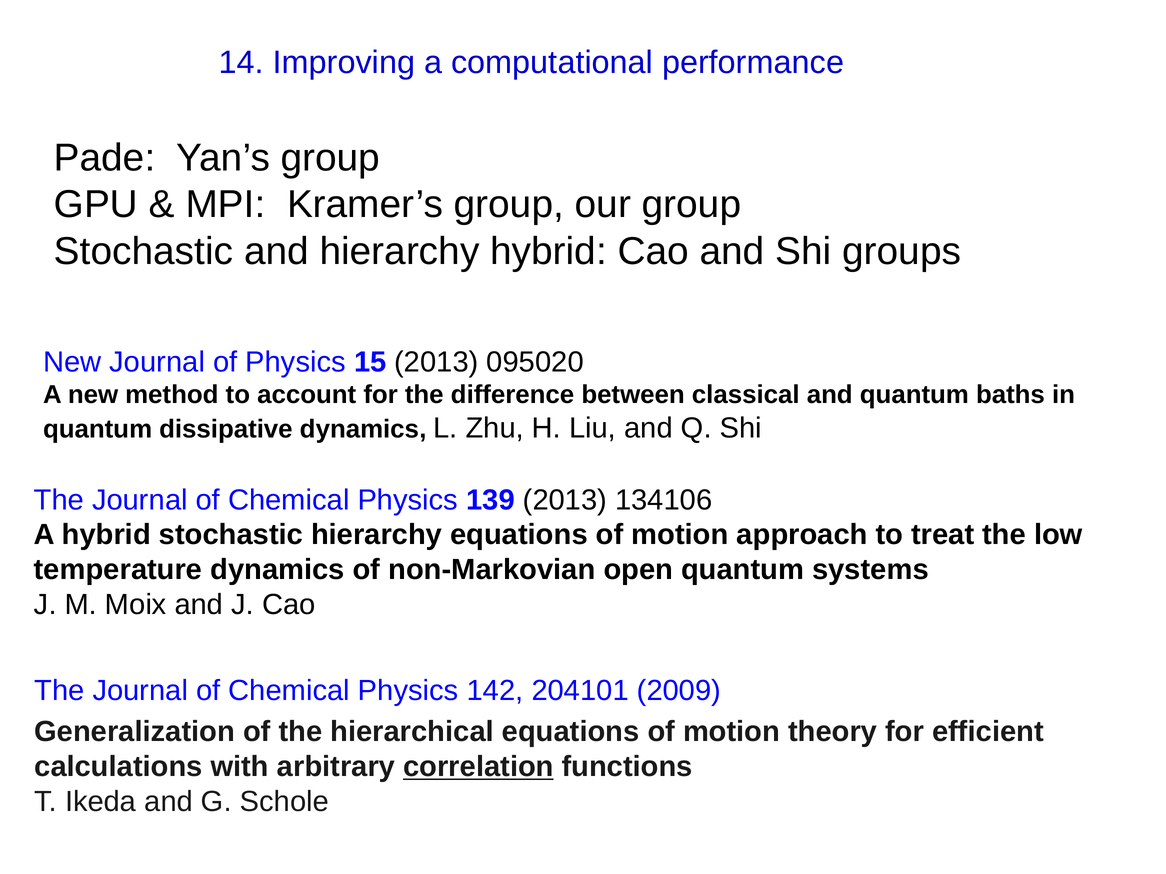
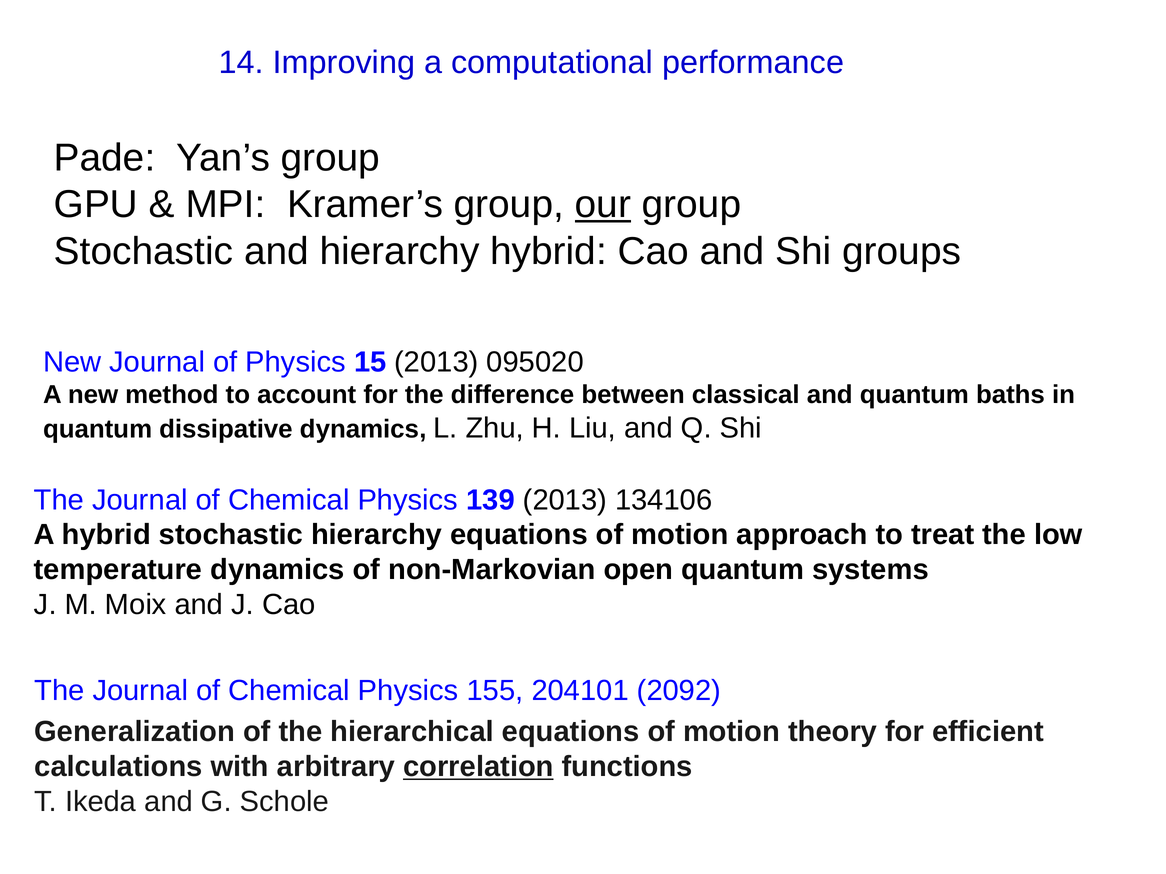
our underline: none -> present (603, 205)
142: 142 -> 155 (495, 691)
2009: 2009 -> 2092 (679, 691)
